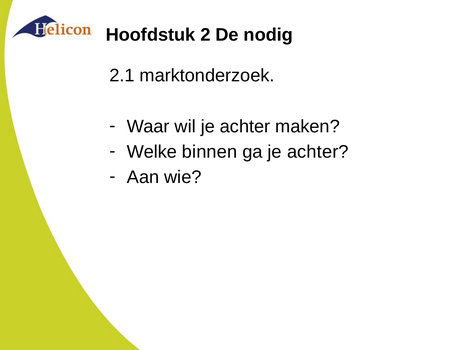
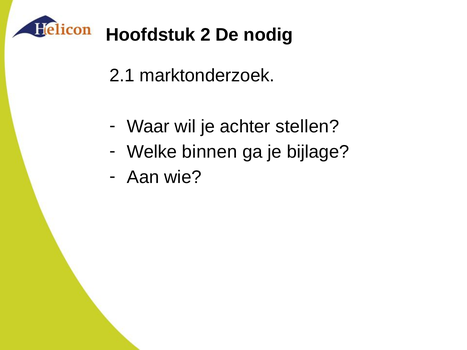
maken: maken -> stellen (307, 127)
ga je achter: achter -> bijlage (318, 152)
